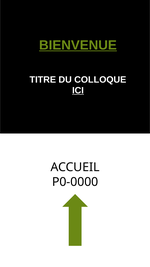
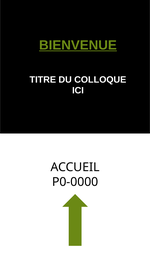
ICI underline: present -> none (78, 90)
